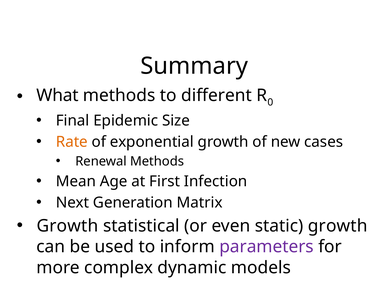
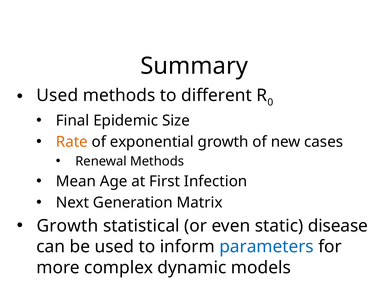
What: What -> Used (57, 95)
static growth: growth -> disease (338, 225)
parameters colour: purple -> blue (267, 246)
